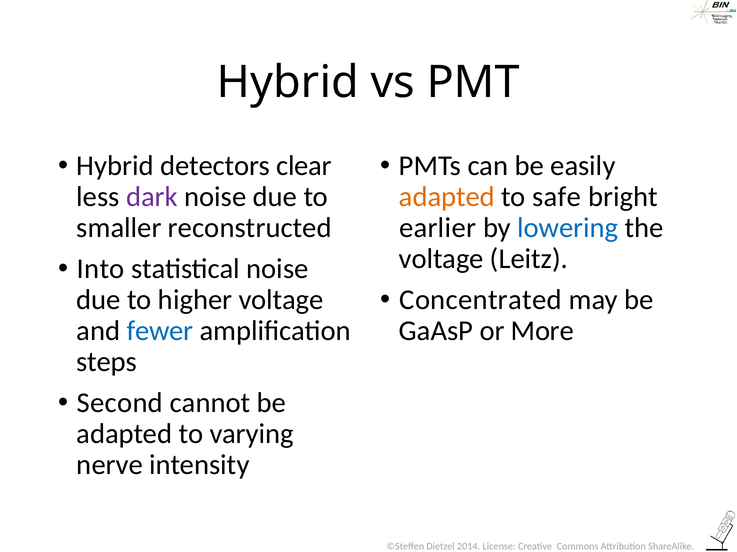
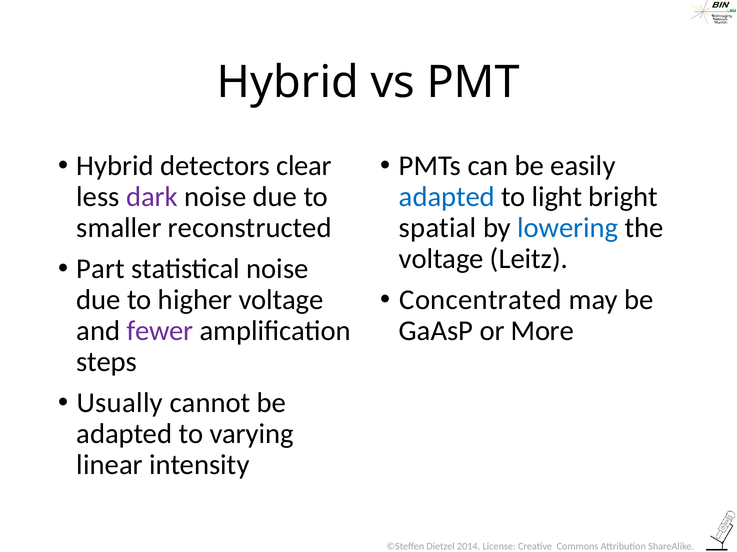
adapted colour: orange -> blue (447, 197)
safe: safe -> light (557, 197)
earlier: earlier -> spatial (438, 228)
Into: Into -> Part (101, 269)
fewer colour: blue -> purple (160, 331)
Second: Second -> Usually (120, 403)
nerve: nerve -> linear (110, 465)
